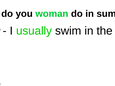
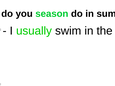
woman: woman -> season (52, 14)
